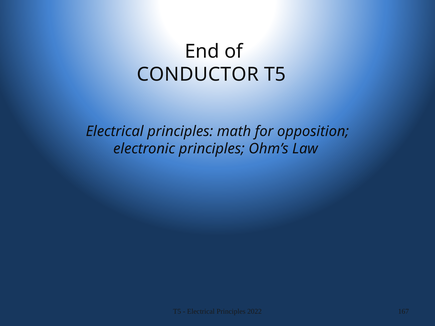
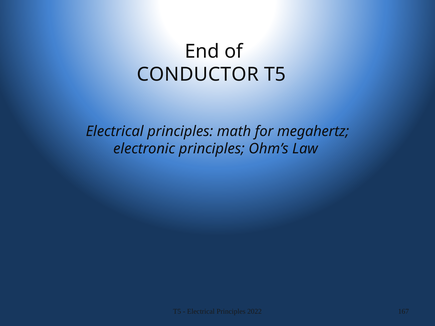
opposition: opposition -> megahertz (313, 132)
